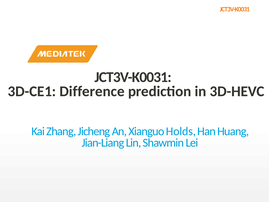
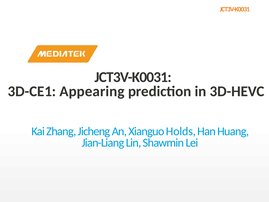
Difference: Difference -> Appearing (92, 91)
